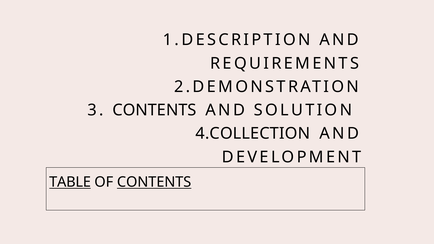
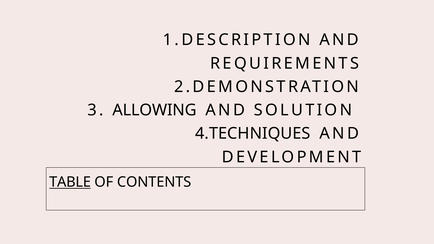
3 CONTENTS: CONTENTS -> ALLOWING (155, 110)
4.COLLECTION: 4.COLLECTION -> 4.TECHNIQUES (253, 134)
CONTENTS underline: present -> none (154, 182)
